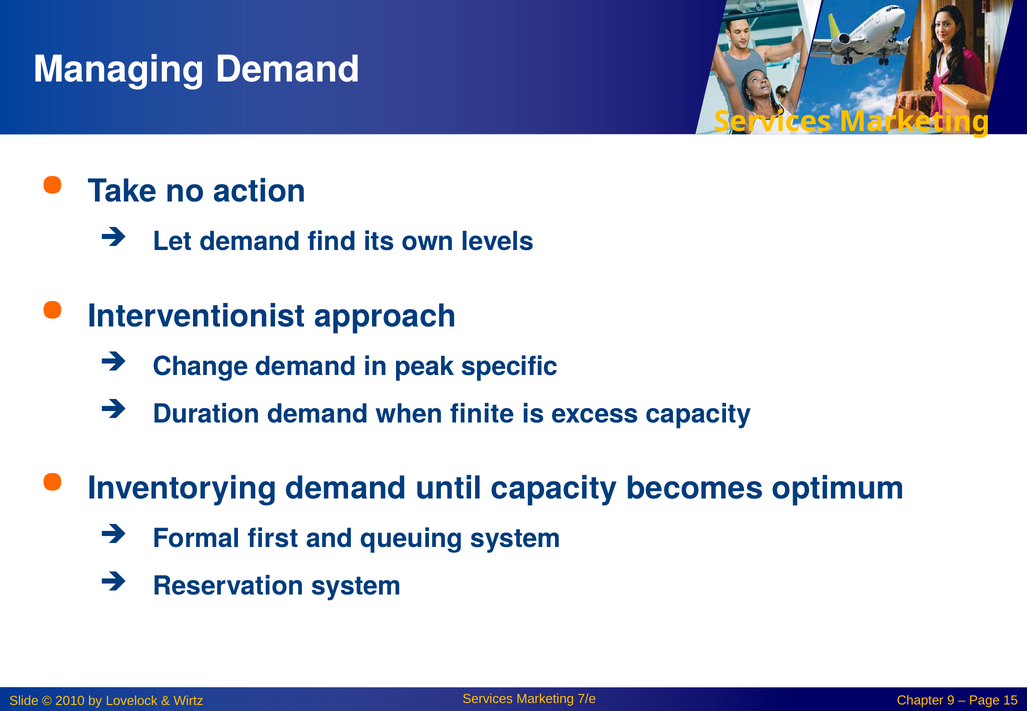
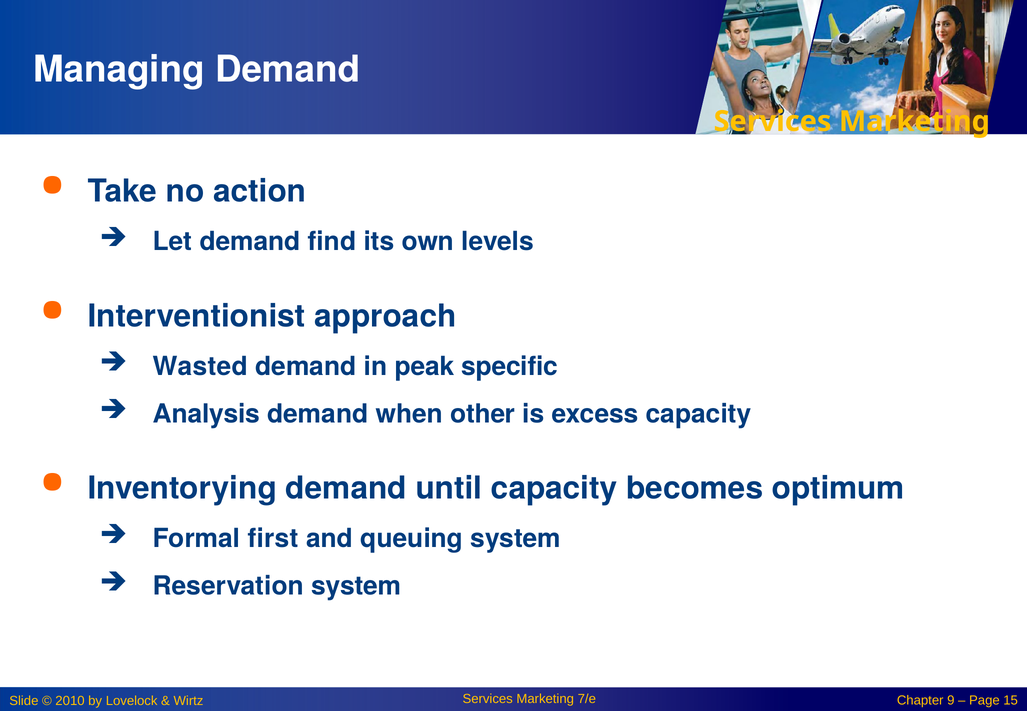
Change: Change -> Wasted (200, 367)
Duration: Duration -> Analysis (206, 414)
finite: finite -> other (483, 414)
